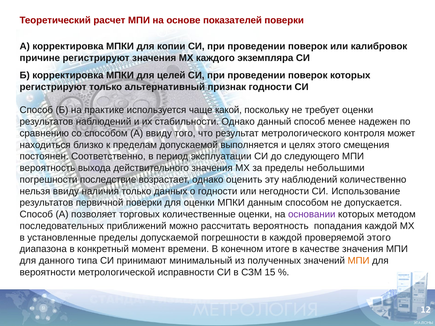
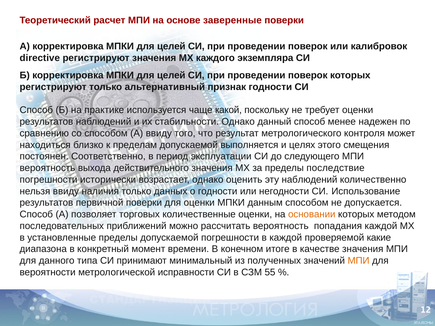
показателей: показателей -> заверенные (232, 20)
копии: копии -> целей (171, 46)
причине: причине -> directive (40, 58)
небольшими: небольшими -> последствие (336, 168)
последствие: последствие -> исторически (108, 180)
основании colour: purple -> orange (312, 215)
проверяемой этого: этого -> какие (379, 238)
15: 15 -> 55 (270, 273)
